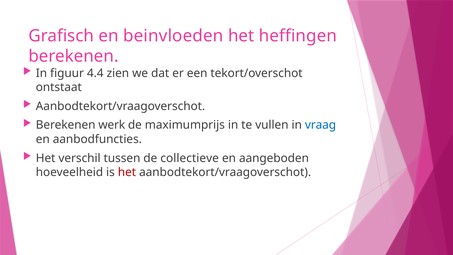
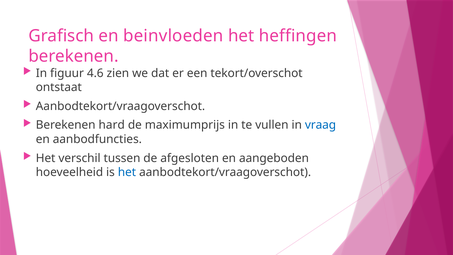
4.4: 4.4 -> 4.6 (95, 73)
werk: werk -> hard (112, 125)
collectieve: collectieve -> afgesloten (190, 158)
het colour: red -> blue (127, 172)
